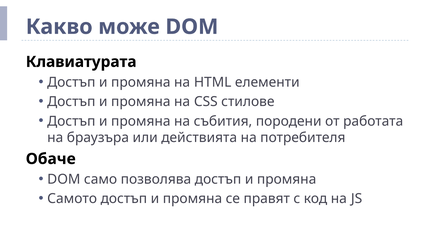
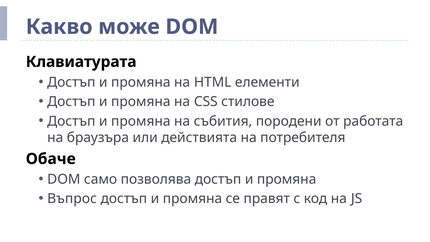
Самото: Самото -> Въпрос (72, 199)
